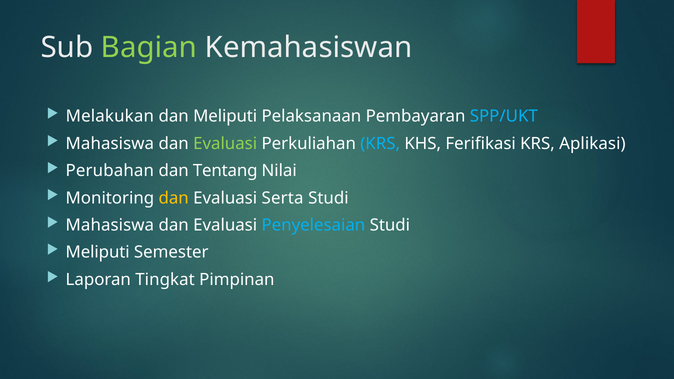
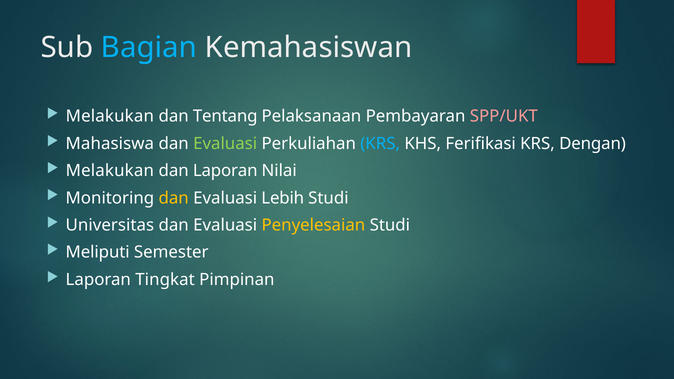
Bagian colour: light green -> light blue (149, 47)
dan Meliputi: Meliputi -> Tentang (225, 116)
SPP/UKT colour: light blue -> pink (504, 116)
Aplikasi: Aplikasi -> Dengan (593, 144)
Perubahan: Perubahan -> Melakukan (110, 171)
dan Tentang: Tentang -> Laporan (225, 171)
Serta: Serta -> Lebih (283, 198)
Mahasiswa: Mahasiswa -> Universitas (110, 225)
Penyelesaian colour: light blue -> yellow (313, 225)
